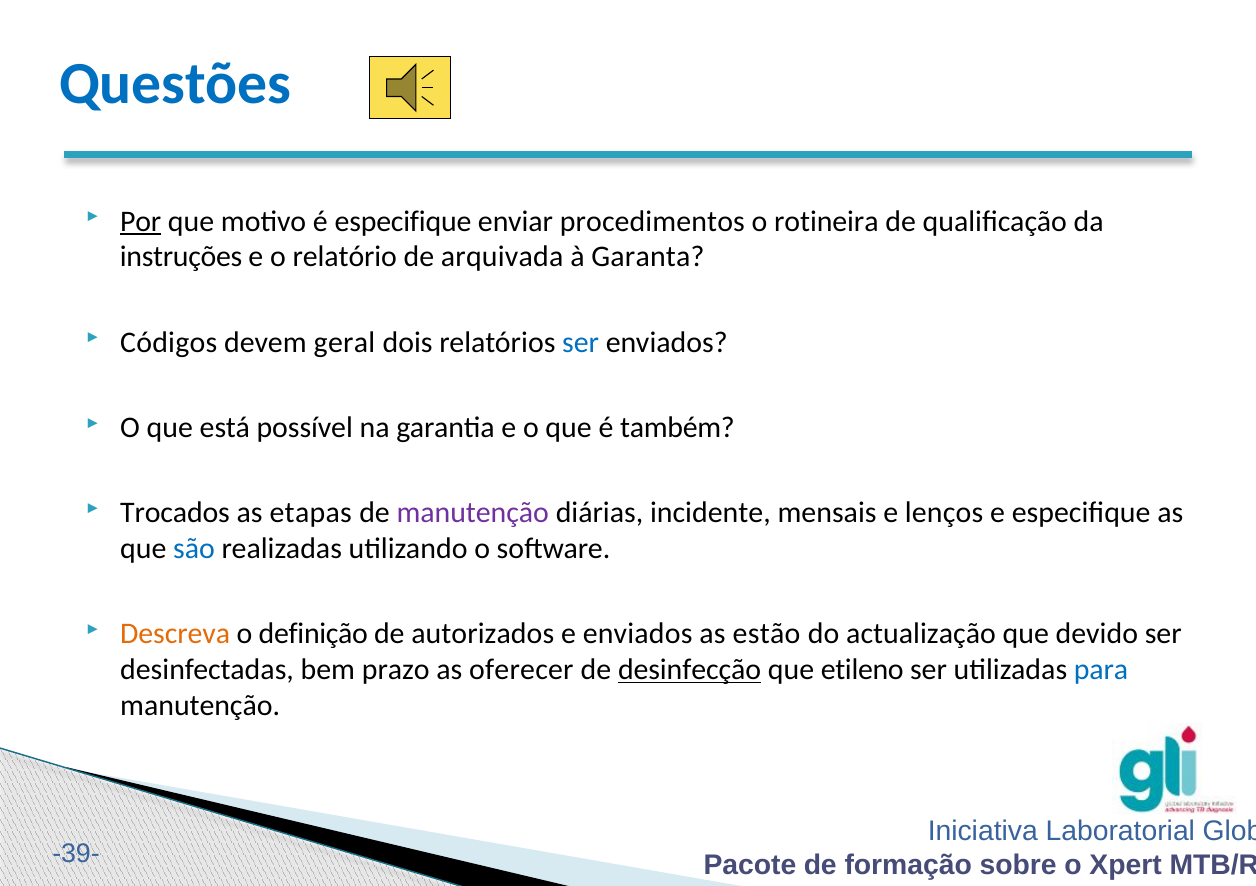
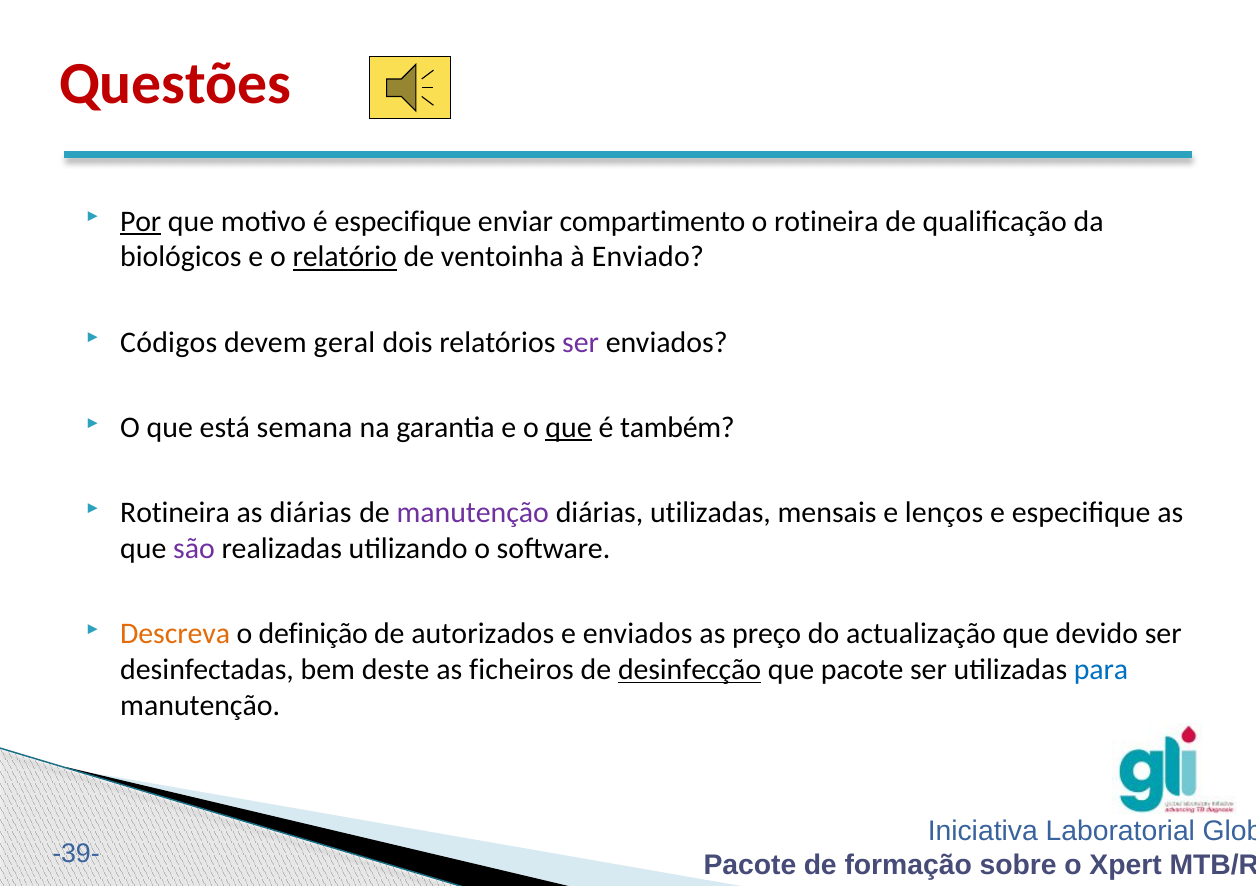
Questões colour: blue -> red (175, 84)
procedimentos: procedimentos -> compartimento (653, 221)
instruções: instruções -> biológicos (181, 257)
relatório underline: none -> present (345, 257)
arquivada: arquivada -> ventoinha (502, 257)
Garanta: Garanta -> Enviado (648, 257)
ser colour: blue -> purple (581, 342)
possível: possível -> semana (305, 428)
que underline: none -> present (569, 428)
Trocados: Trocados -> Rotineira (175, 513)
as etapas: etapas -> diárias (311, 513)
diárias incidente: incidente -> utilizadas (710, 513)
são colour: blue -> purple (194, 549)
estão: estão -> preço (767, 634)
prazo: prazo -> deste (396, 670)
oferecer: oferecer -> ficheiros (521, 670)
que etileno: etileno -> pacote (862, 670)
